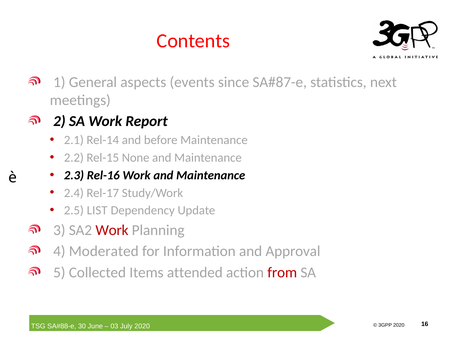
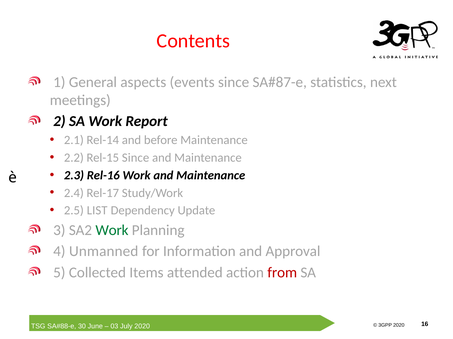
Rel-15 None: None -> Since (136, 158)
Work colour: red -> green (112, 231)
Moderated: Moderated -> Unmanned (104, 252)
